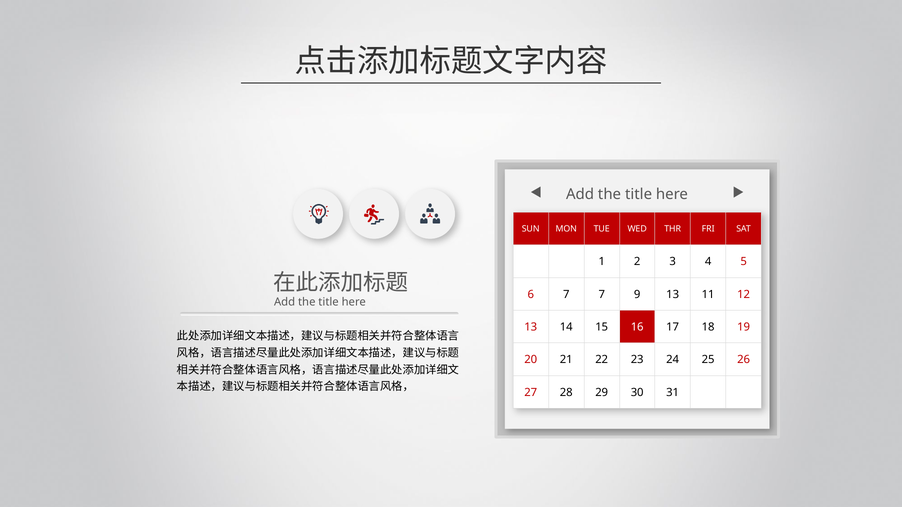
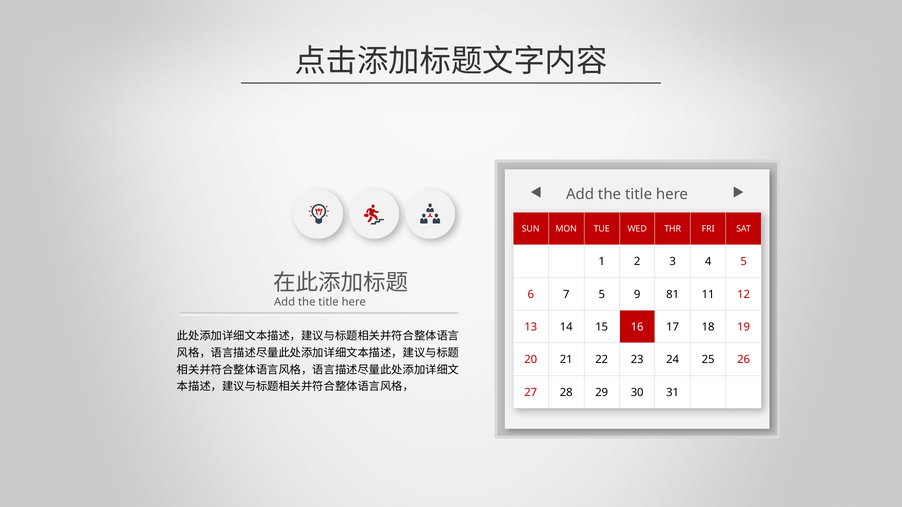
7 7: 7 -> 5 (602, 295)
9 13: 13 -> 81 (673, 295)
